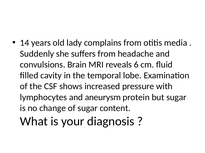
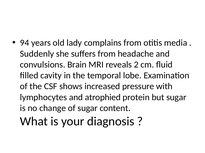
14: 14 -> 94 (25, 43)
6: 6 -> 2 (136, 65)
aneurysm: aneurysm -> atrophied (103, 98)
